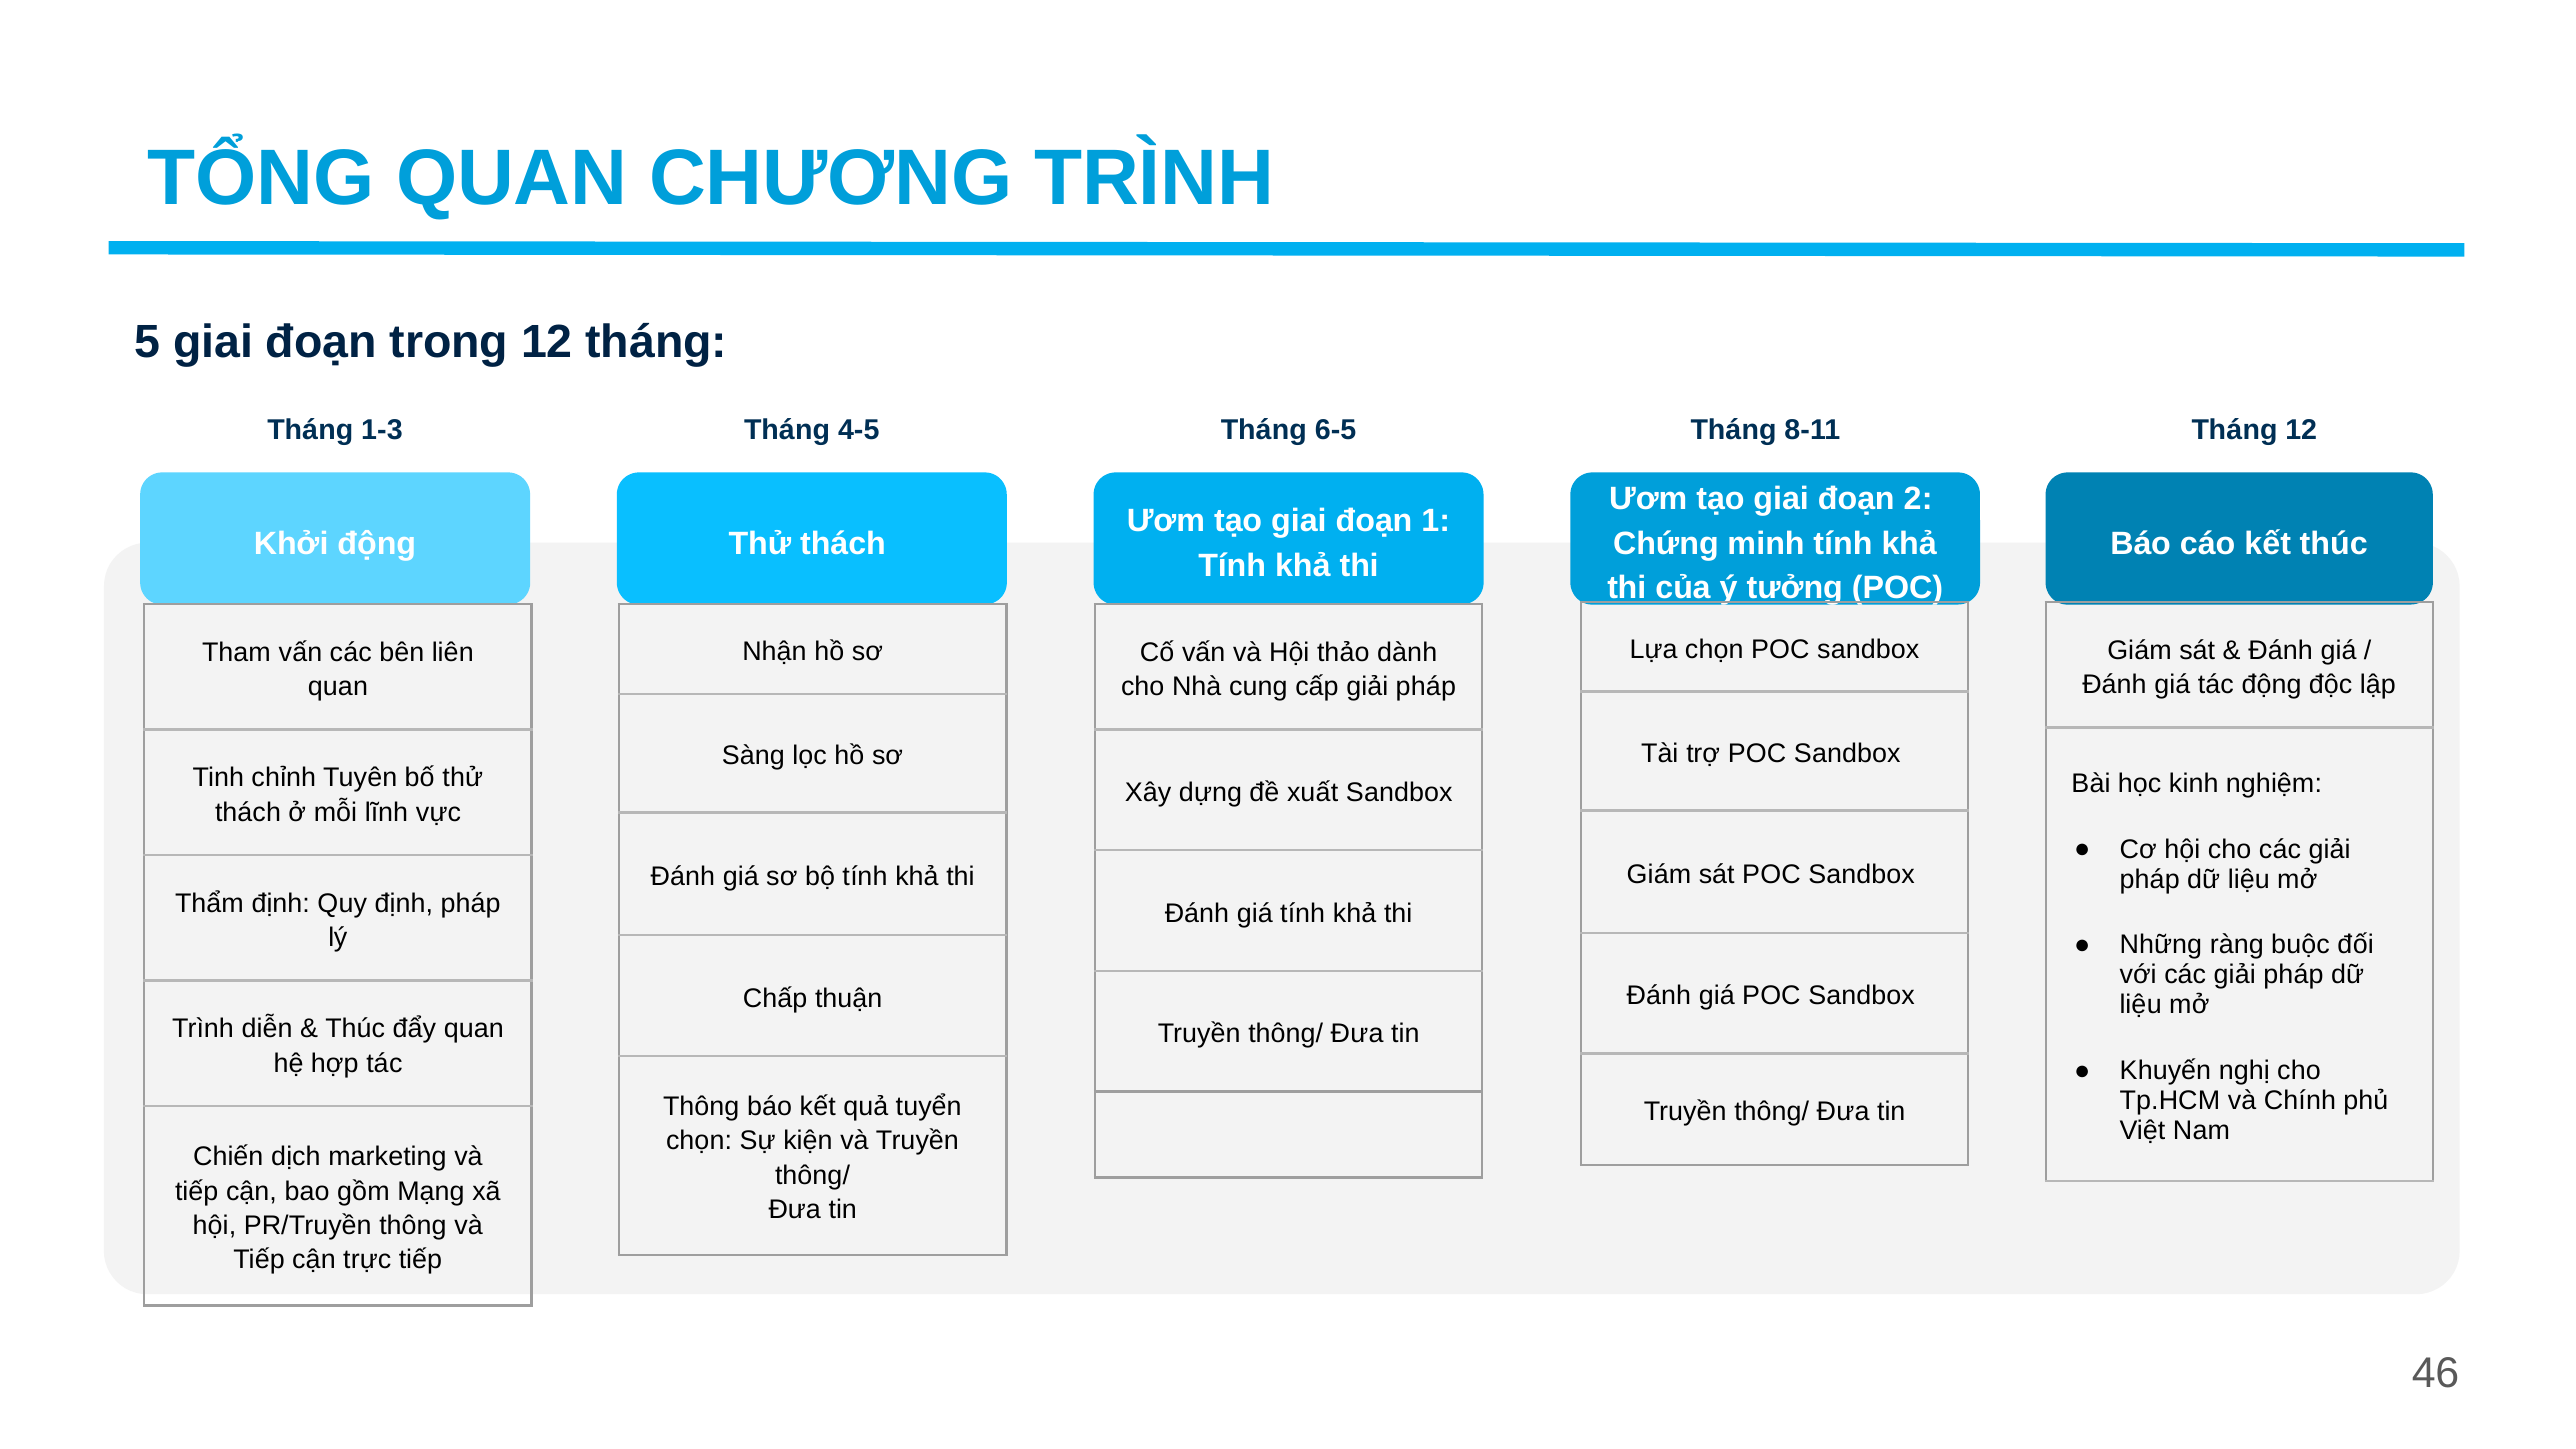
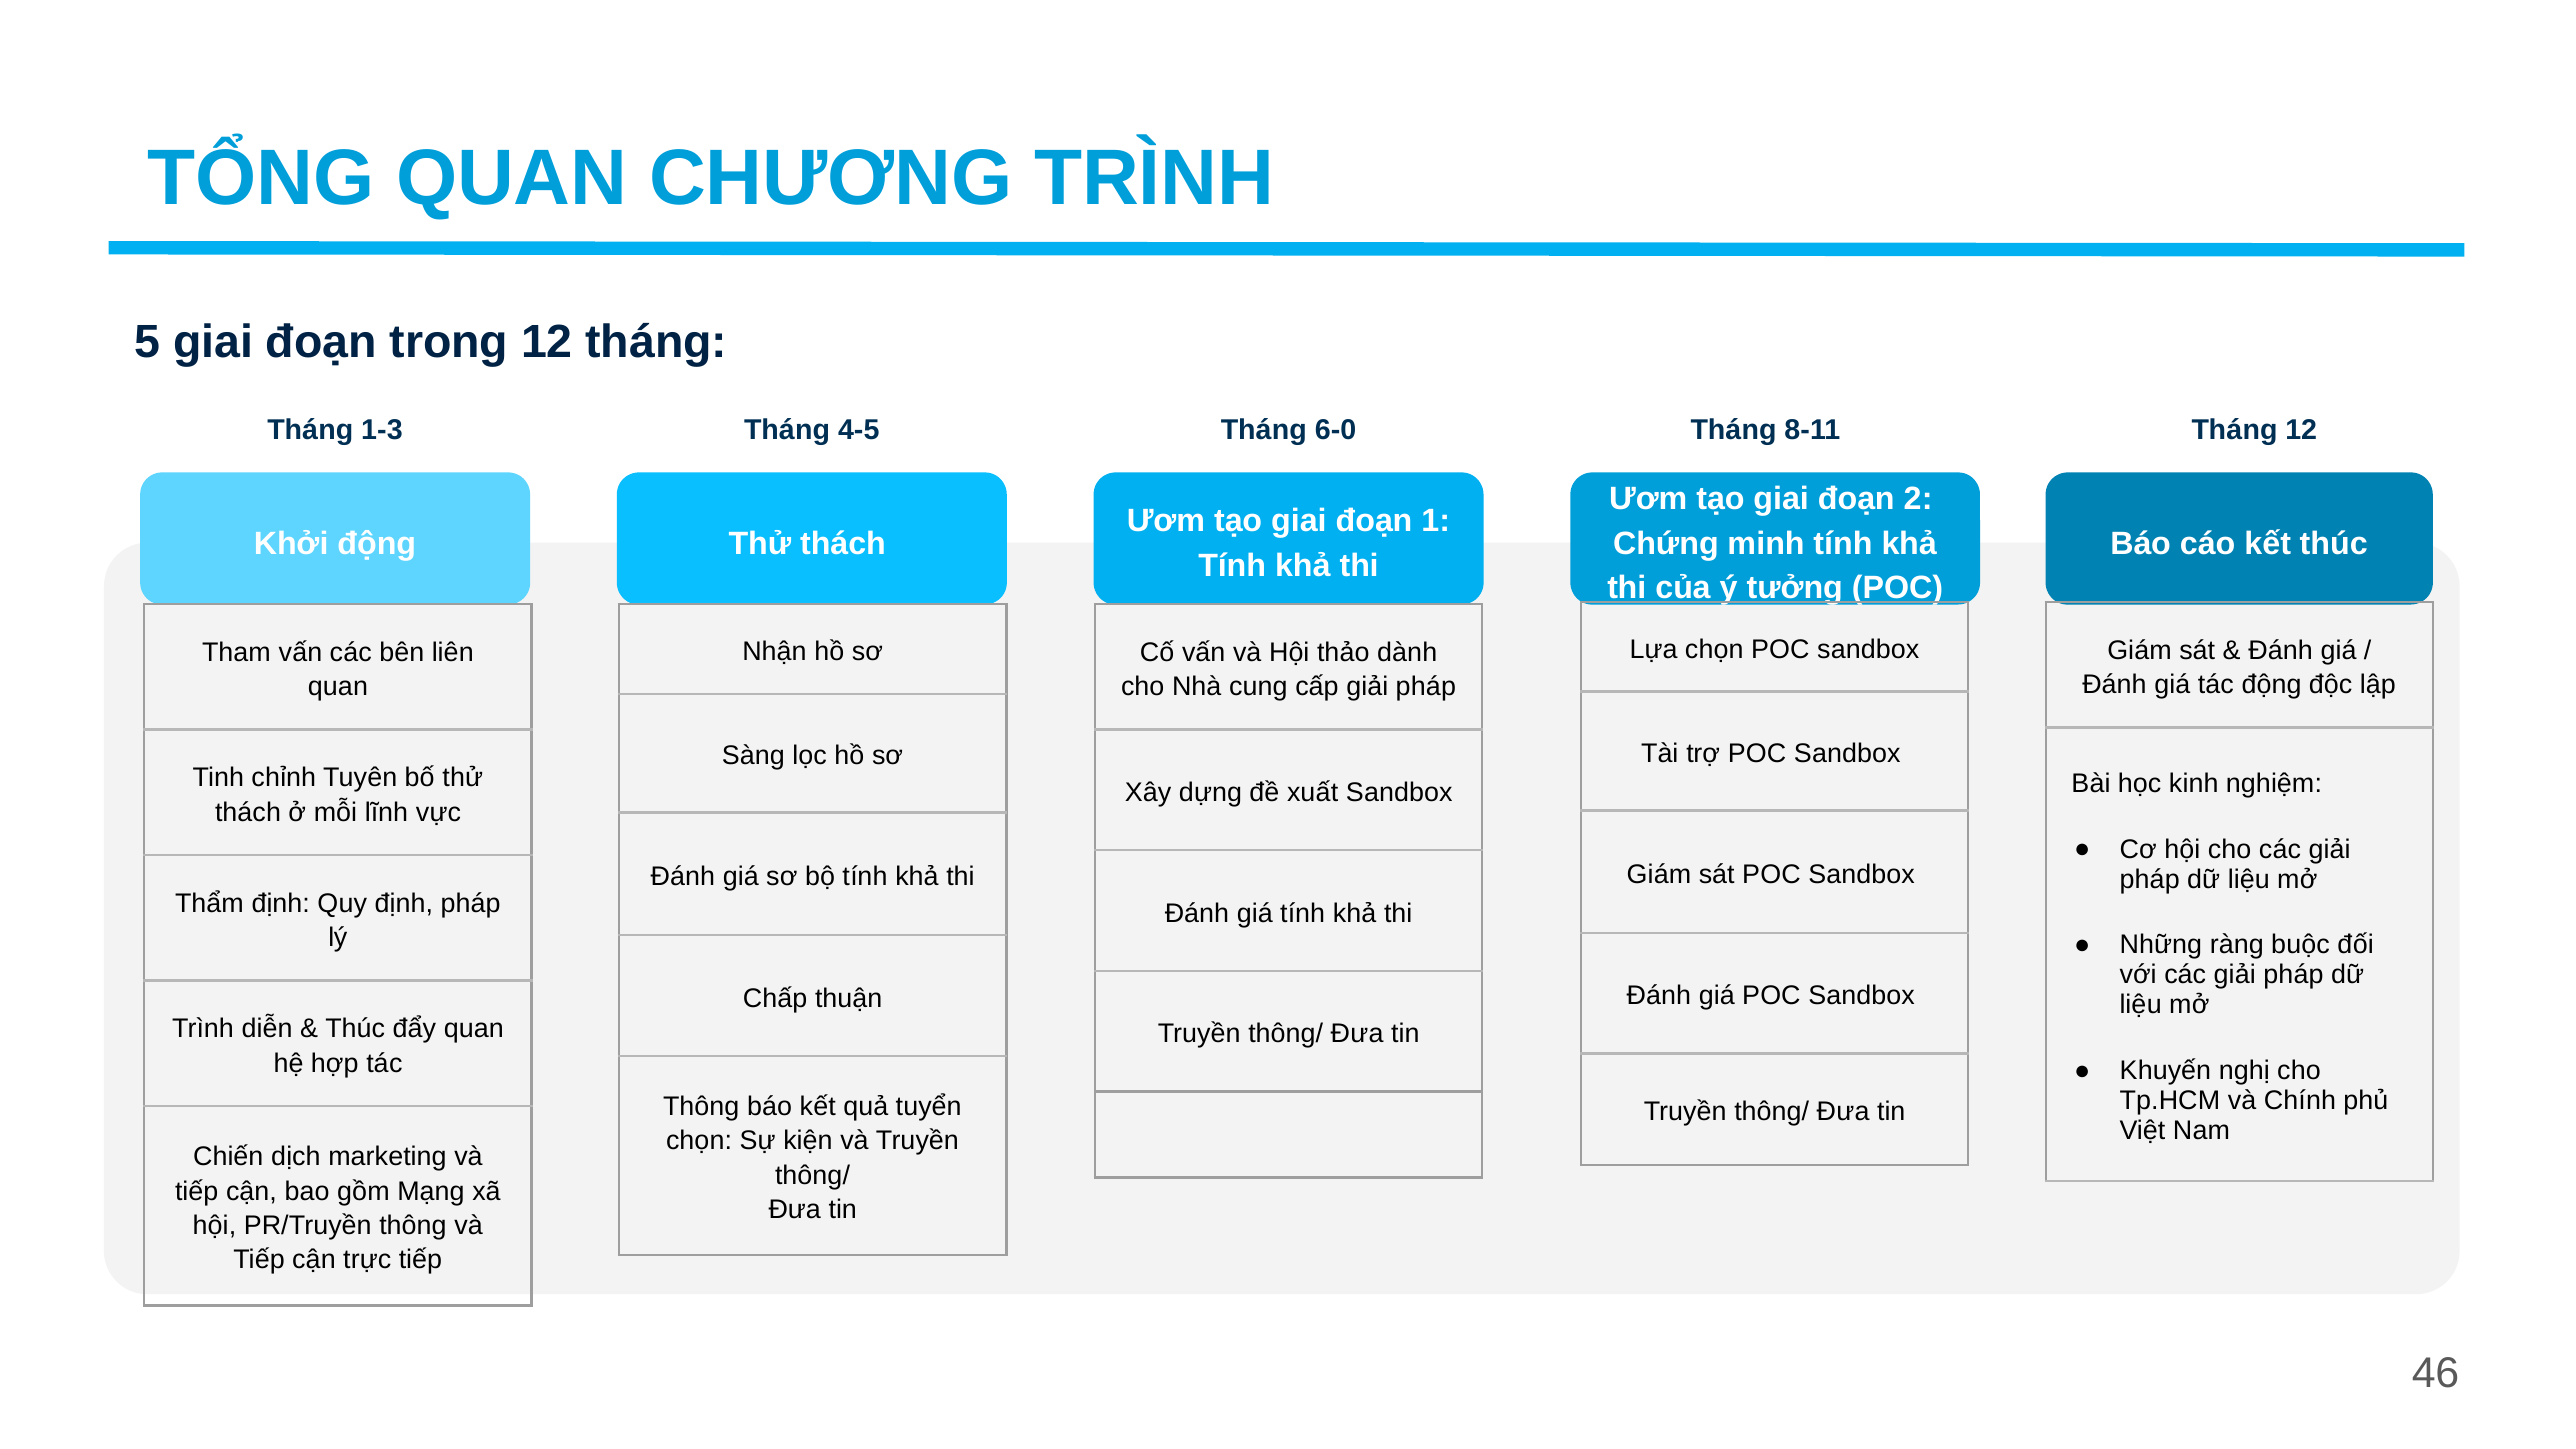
6-5: 6-5 -> 6-0 (1336, 430)
